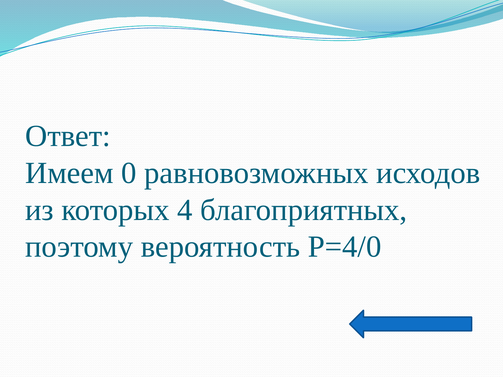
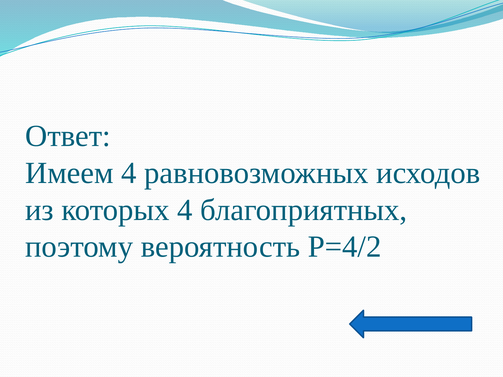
Имеем 0: 0 -> 4 (129, 173)
Р=4/0: Р=4/0 -> Р=4/2 (345, 247)
